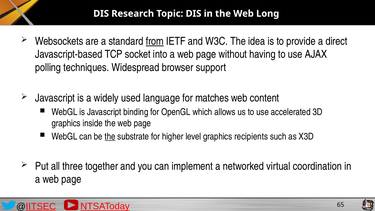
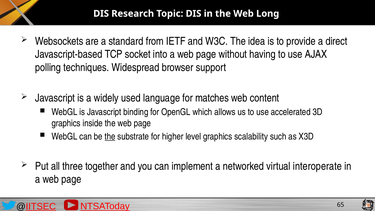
from underline: present -> none (155, 41)
recipients: recipients -> scalability (251, 136)
coordination: coordination -> interoperate (317, 166)
